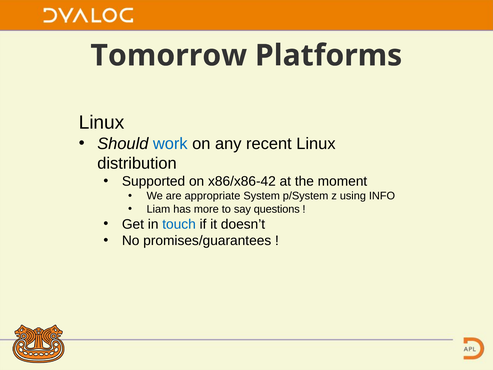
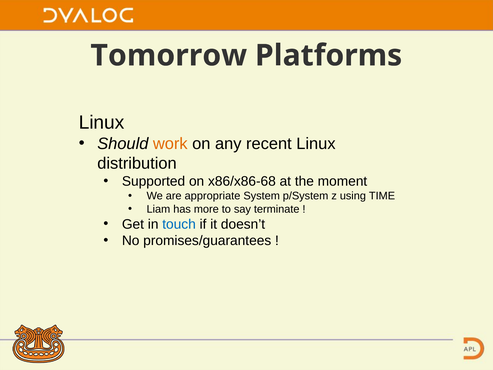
work colour: blue -> orange (170, 144)
x86/x86-42: x86/x86-42 -> x86/x86-68 (242, 181)
INFO: INFO -> TIME (382, 196)
questions: questions -> terminate (277, 209)
